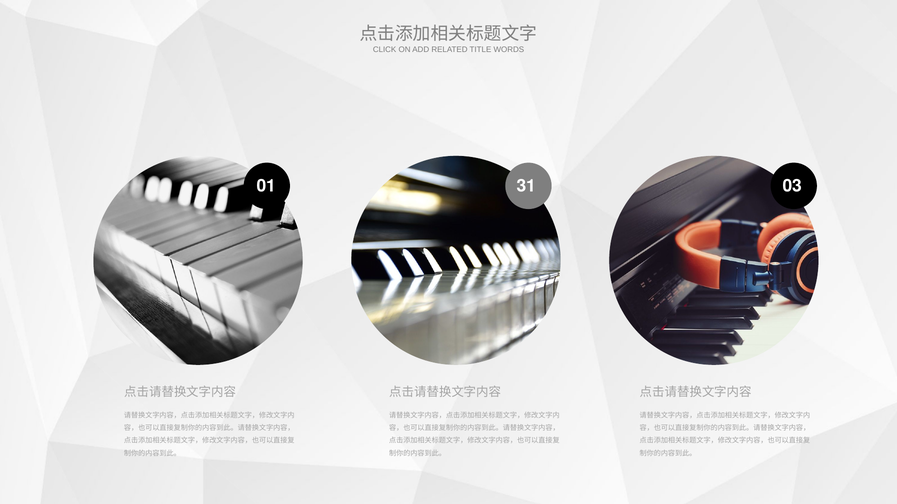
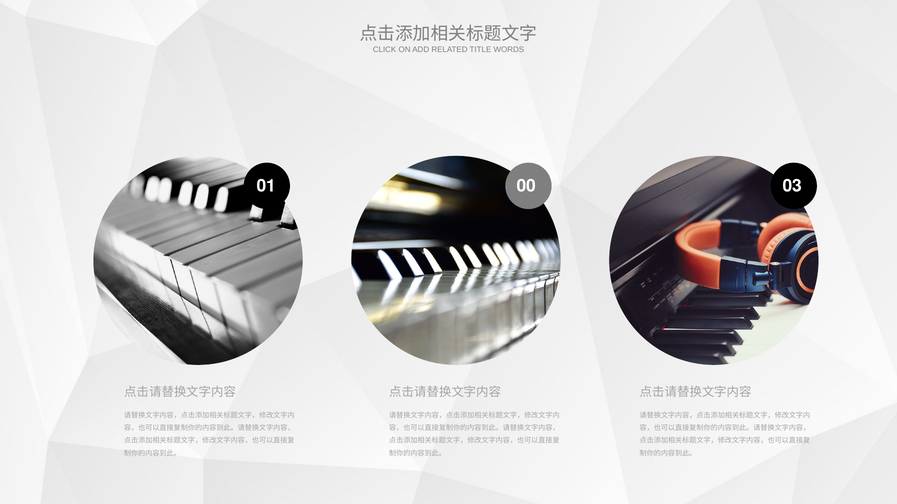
31: 31 -> 00 (526, 186)
